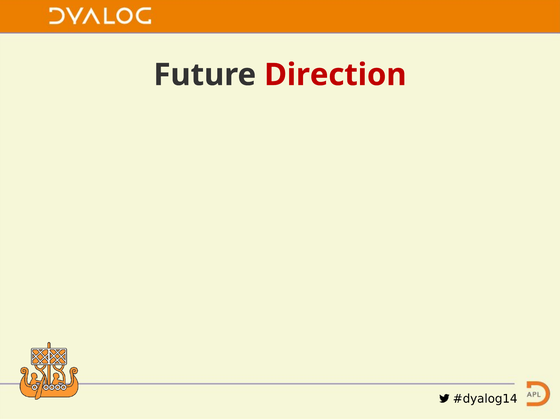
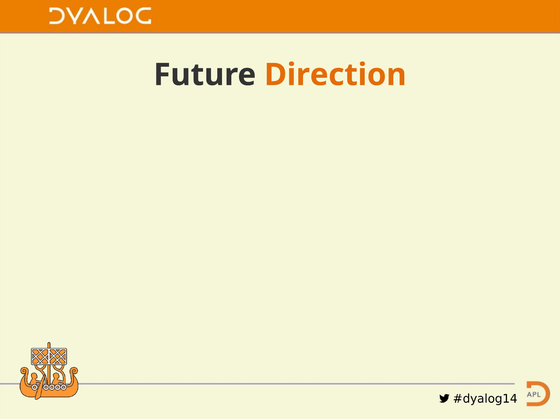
Direction colour: red -> orange (335, 75)
